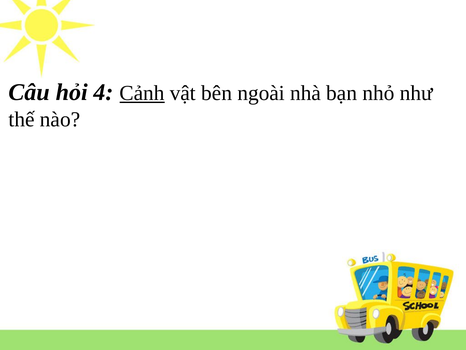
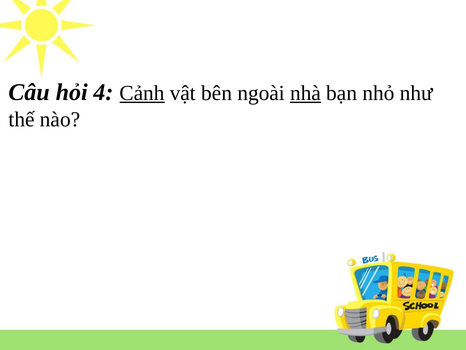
nhà underline: none -> present (306, 93)
